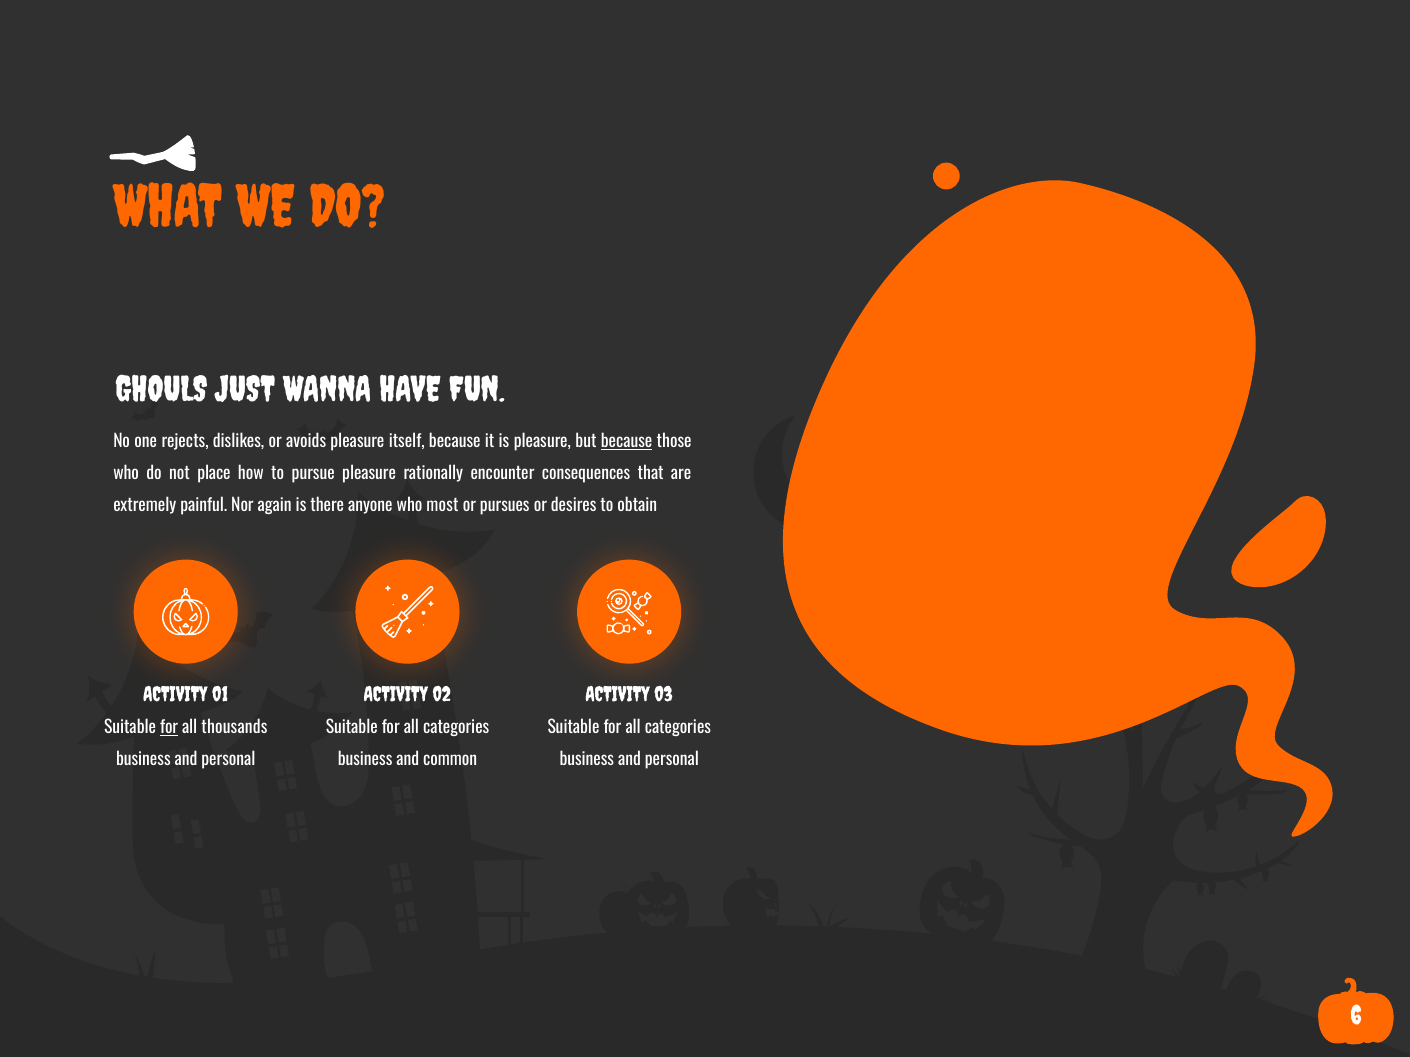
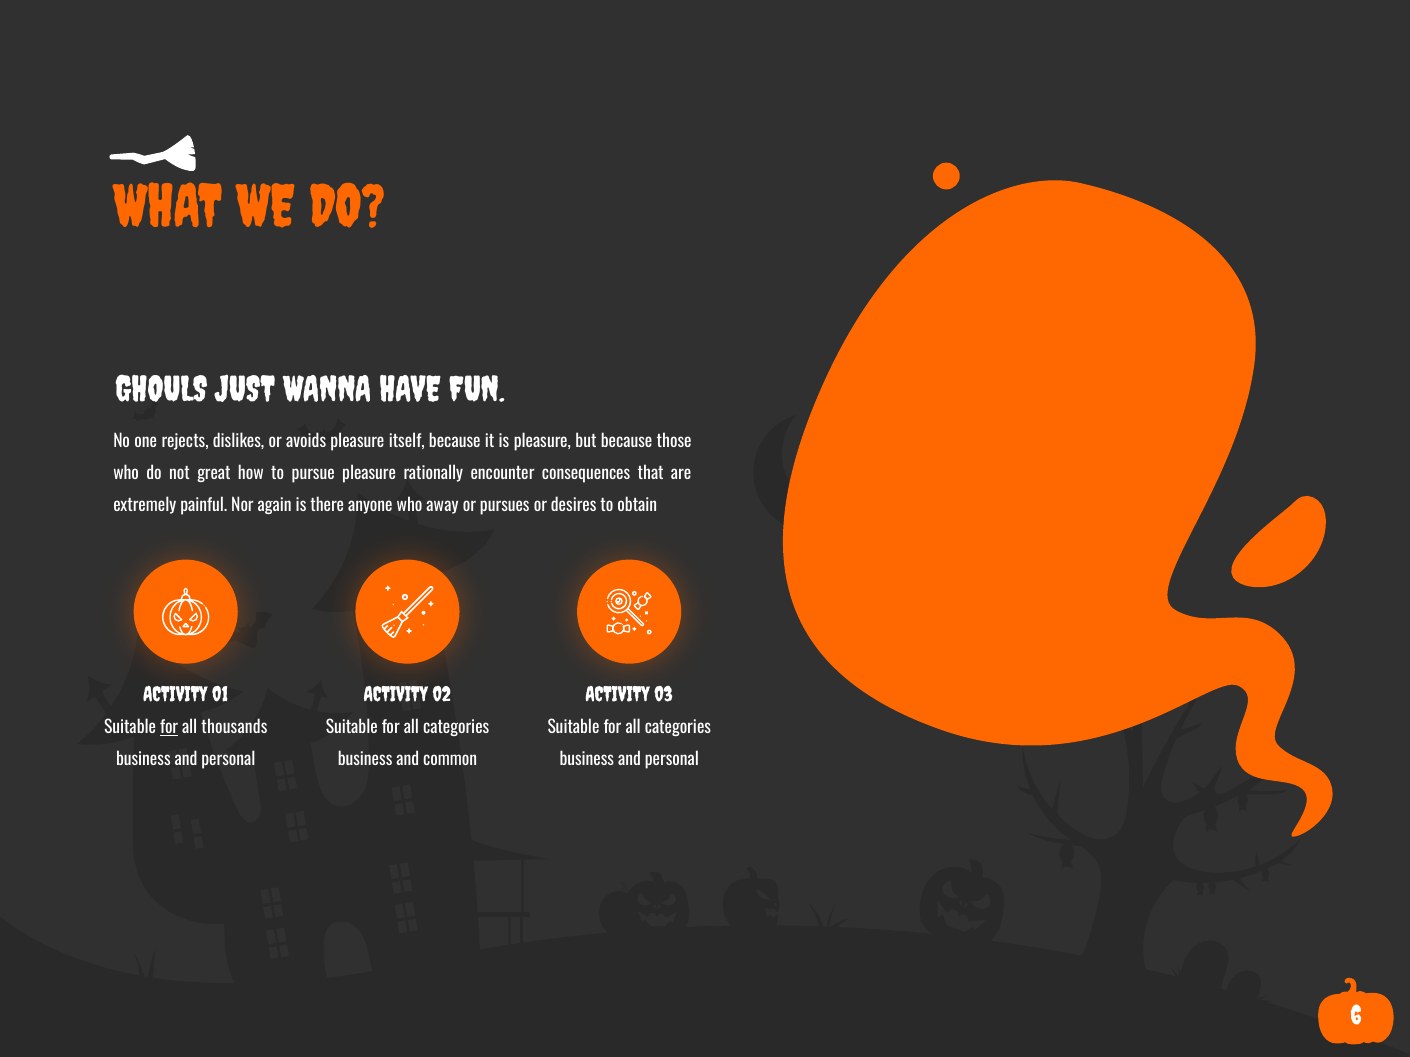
because underline: present -> none (627, 442)
place: place -> great (214, 474)
most: most -> away (442, 506)
